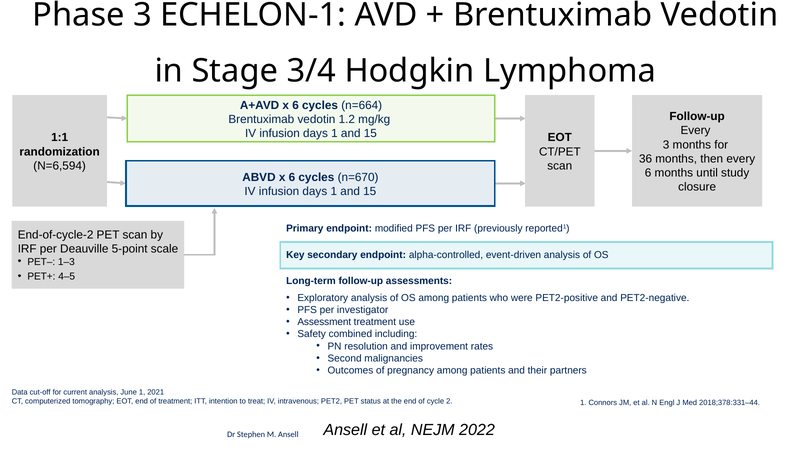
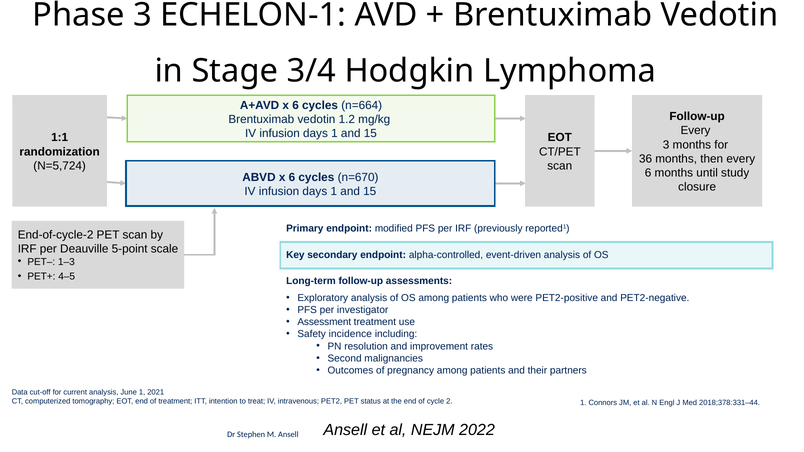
N=6,594: N=6,594 -> N=5,724 (60, 166)
combined: combined -> incidence (350, 334)
